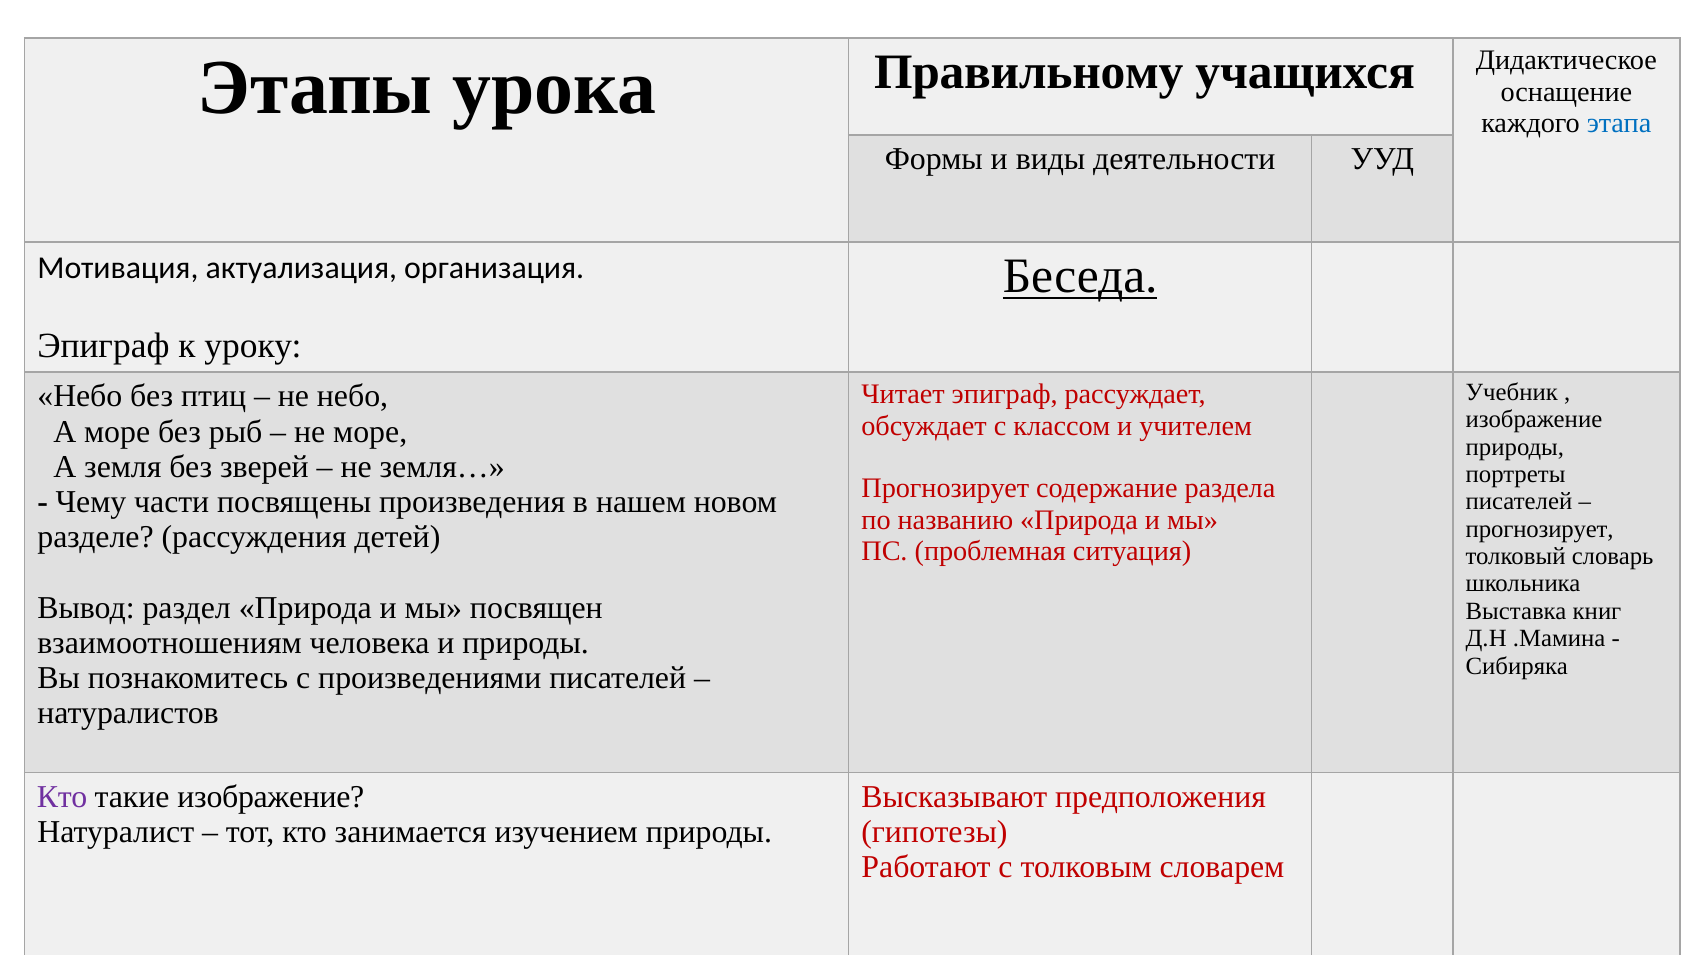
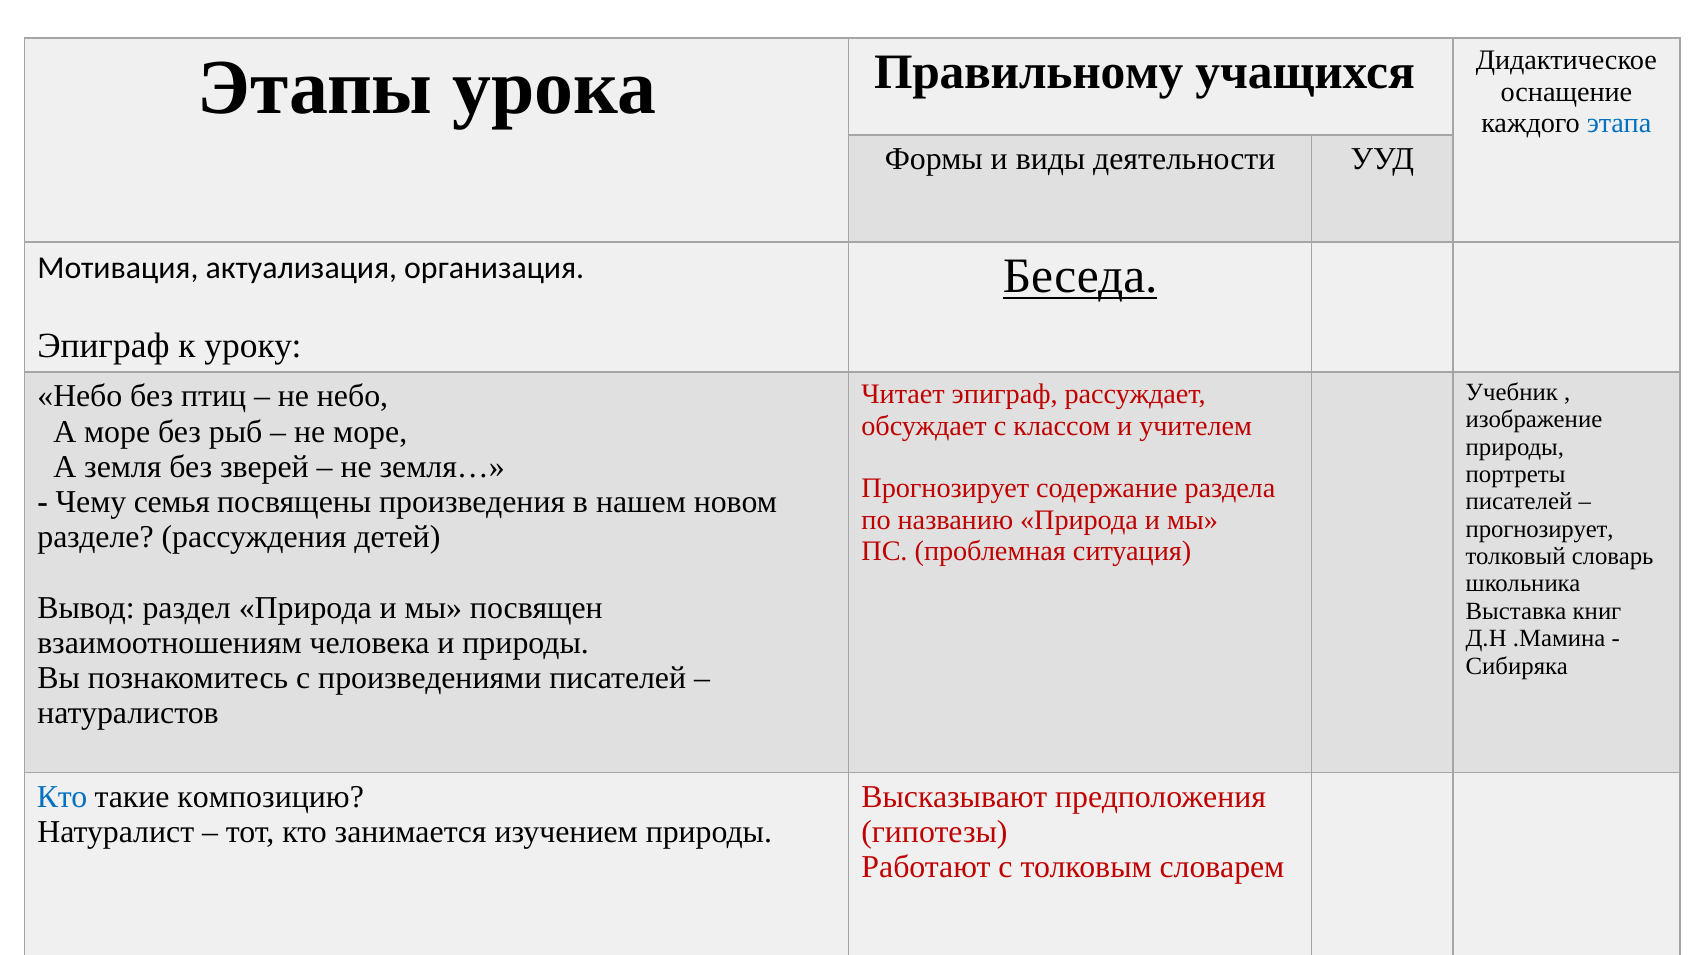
части: части -> семья (172, 502)
Кто colour: purple -> blue (62, 797)
такие изображение: изображение -> композицию (271, 797)
